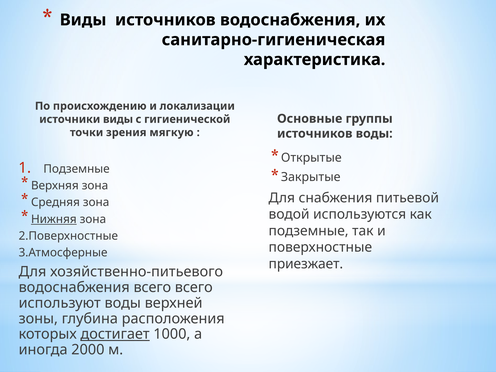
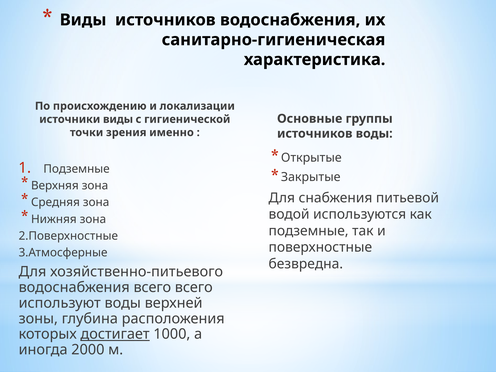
мягкую: мягкую -> именно (172, 132)
Нижняя underline: present -> none (54, 219)
приезжает: приезжает -> безвредна (306, 264)
